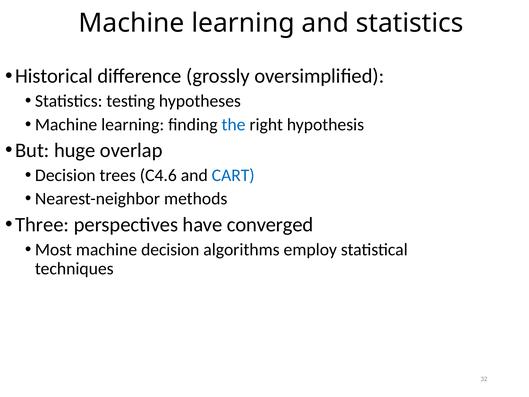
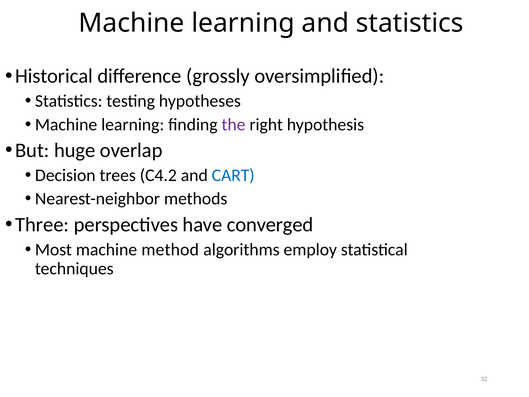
the colour: blue -> purple (233, 124)
C4.6: C4.6 -> C4.2 (158, 175)
machine decision: decision -> method (170, 249)
